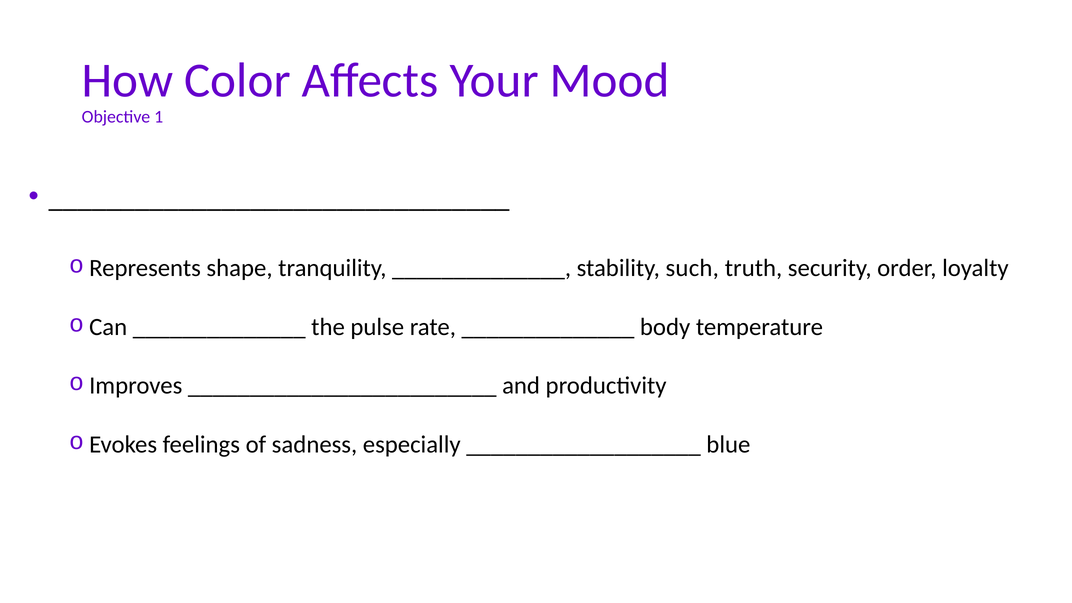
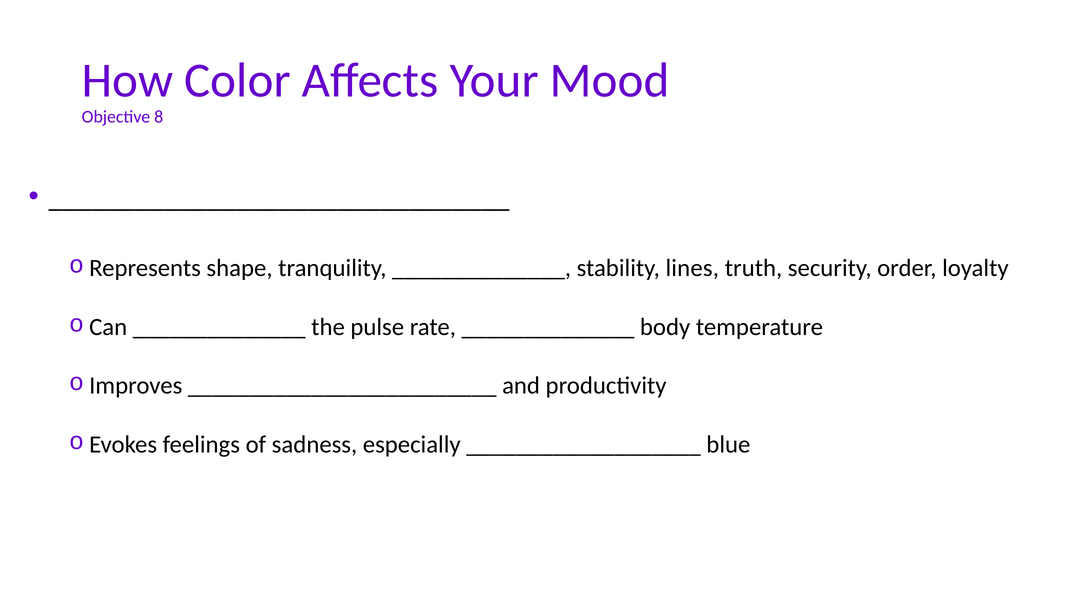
1: 1 -> 8 (159, 117)
such: such -> lines (692, 268)
